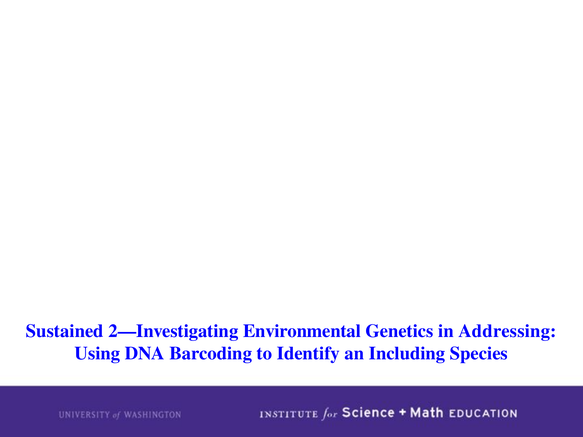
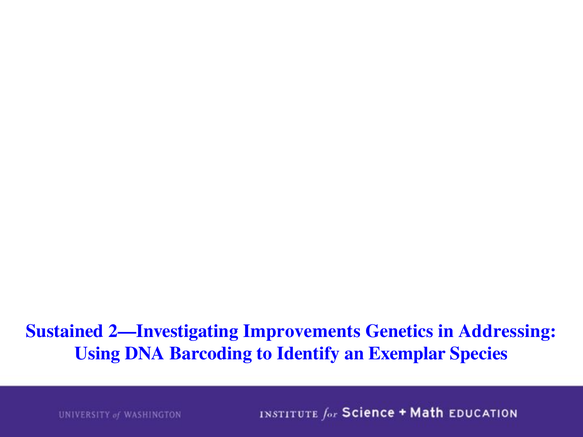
Environmental: Environmental -> Improvements (302, 331)
Including: Including -> Exemplar (407, 353)
